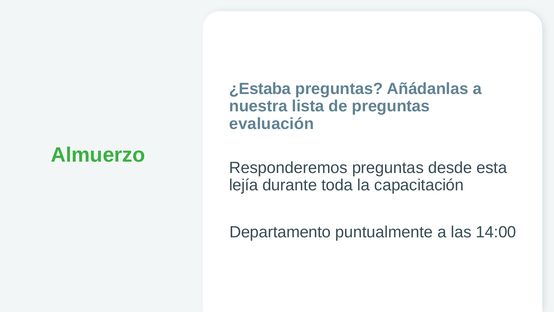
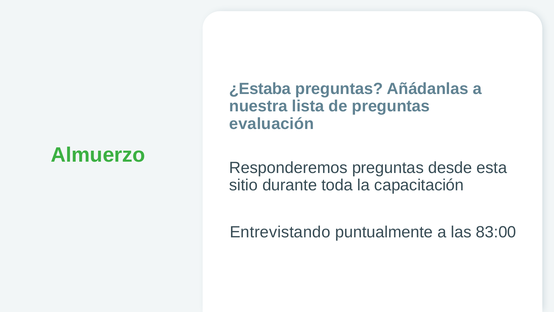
lejía: lejía -> sitio (244, 185)
Departamento: Departamento -> Entrevistando (280, 232)
14:00: 14:00 -> 83:00 (496, 232)
